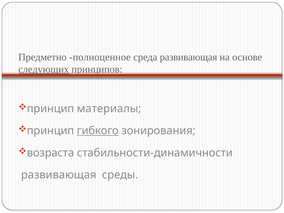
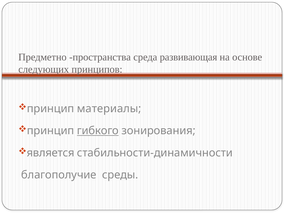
полноценное: полноценное -> пространства (100, 57)
следующих underline: present -> none (44, 69)
возраста: возраста -> является (51, 153)
развивающая: развивающая -> благополучие (59, 175)
